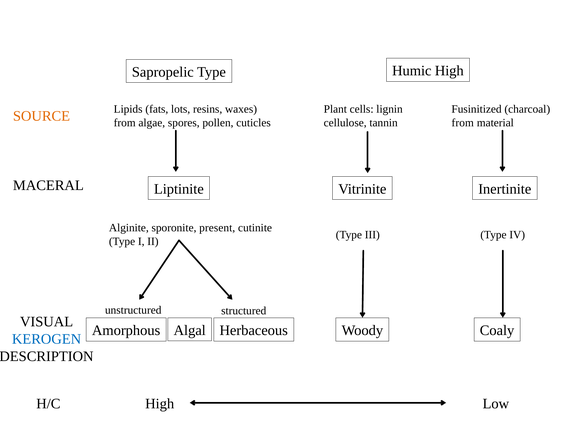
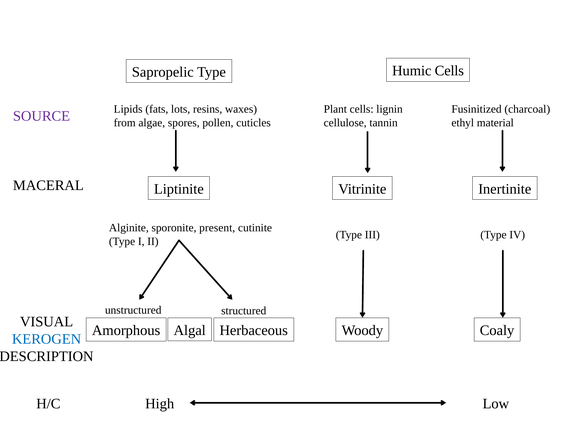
Humic High: High -> Cells (449, 71)
SOURCE colour: orange -> purple (42, 116)
from: from -> ethyl (463, 123)
